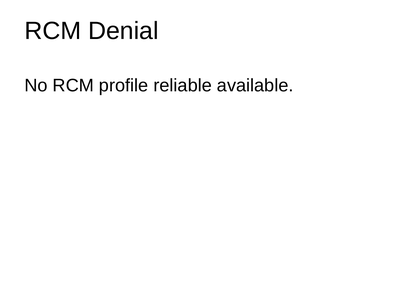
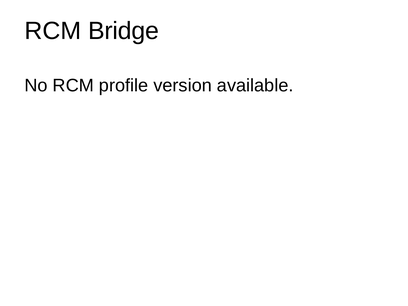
Denial: Denial -> Bridge (123, 31)
reliable: reliable -> version (183, 86)
